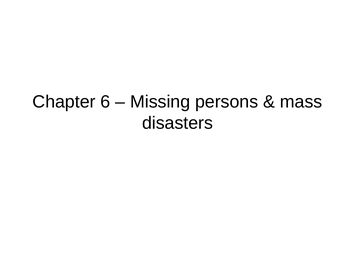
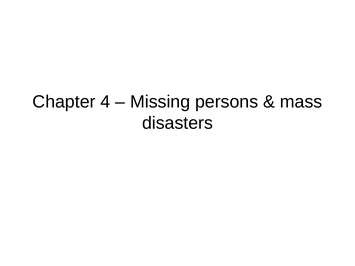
6: 6 -> 4 (105, 102)
